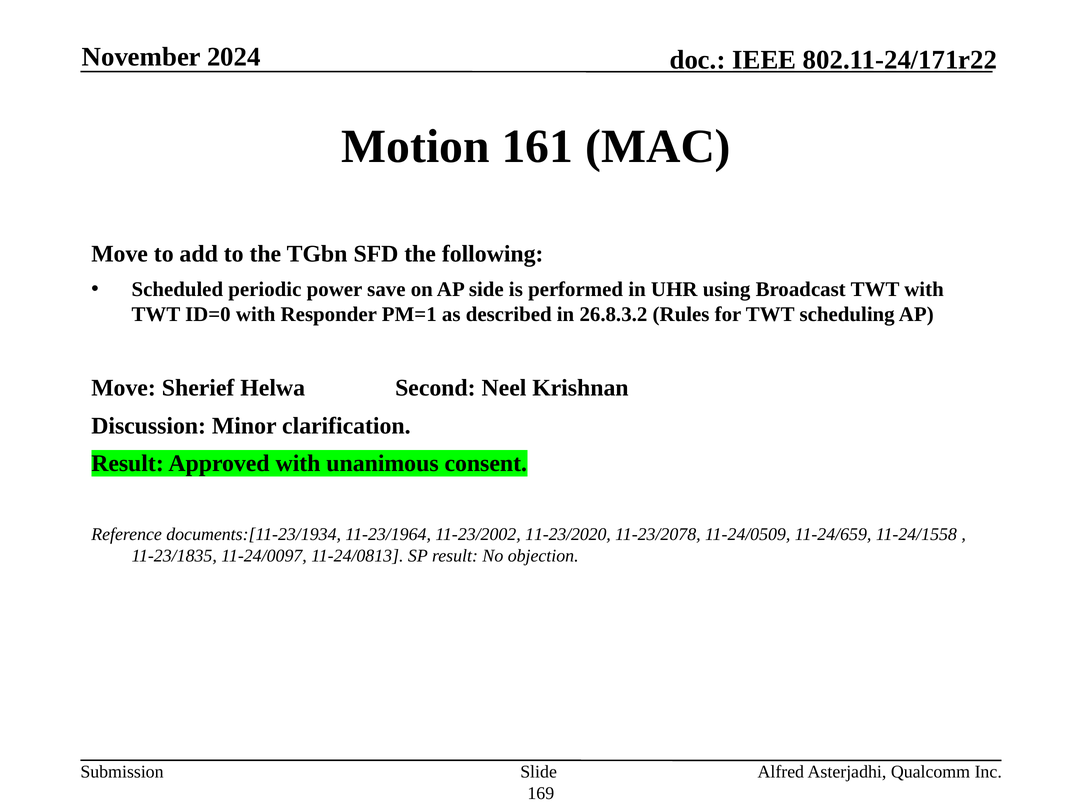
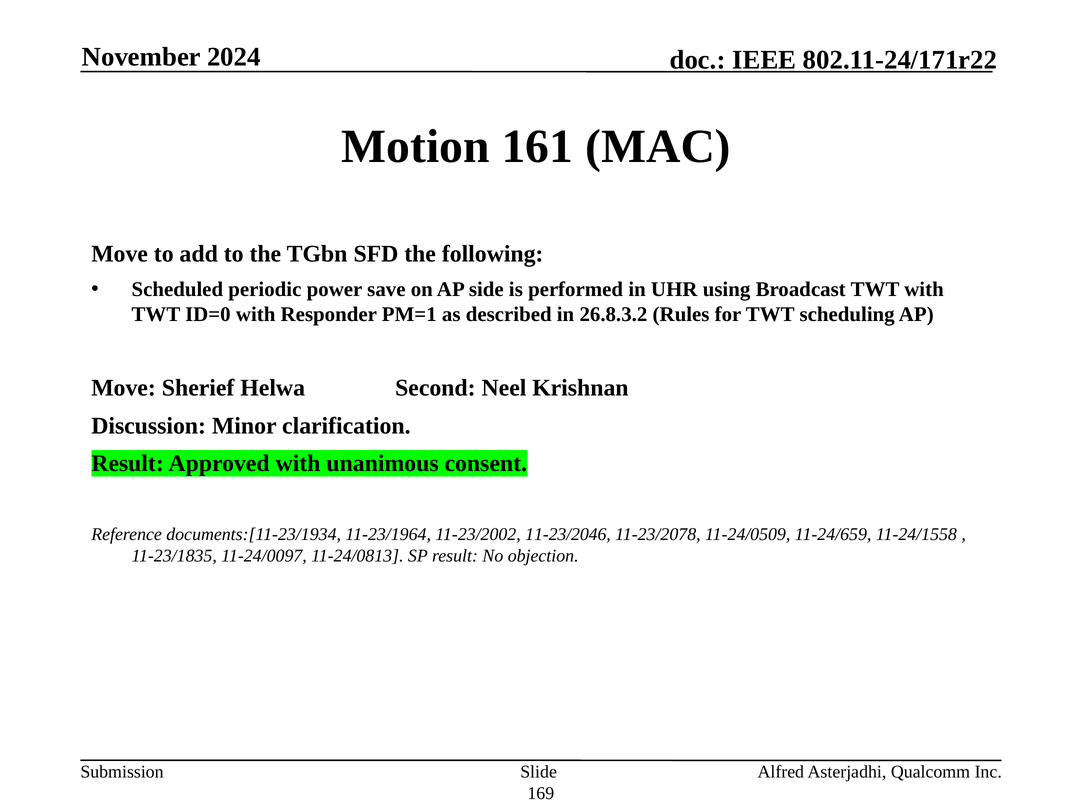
11-23/2020: 11-23/2020 -> 11-23/2046 (568, 534)
